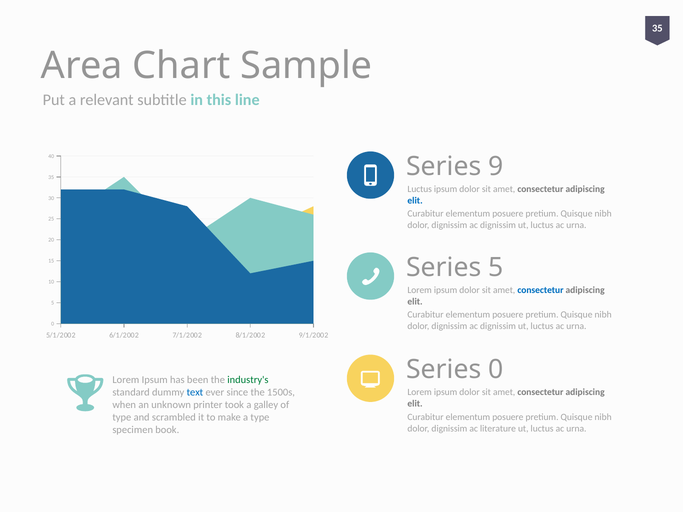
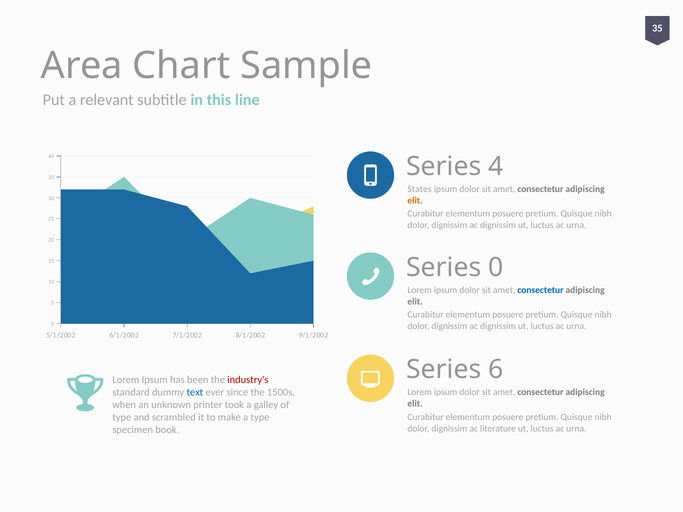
9: 9 -> 4 (496, 167)
Luctus: Luctus -> States (420, 189)
elit colour: blue -> orange (415, 201)
Series 5: 5 -> 0 (496, 268)
Series 0: 0 -> 6 (496, 370)
industry's colour: green -> red (248, 380)
